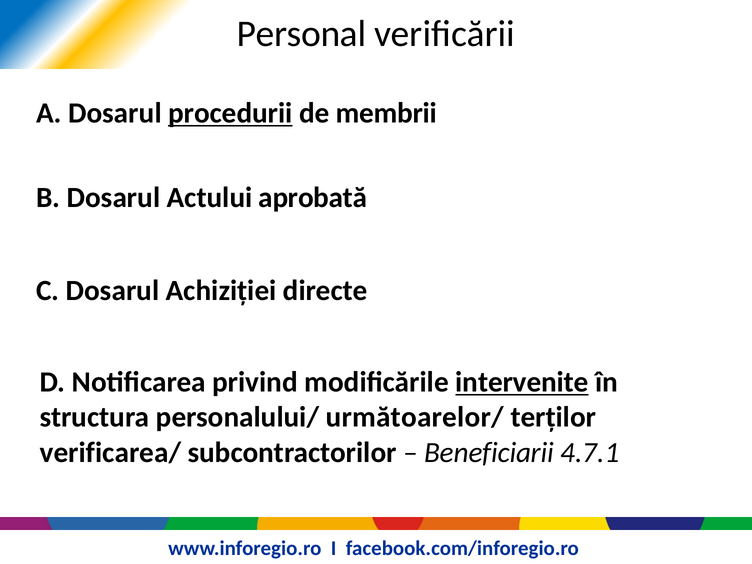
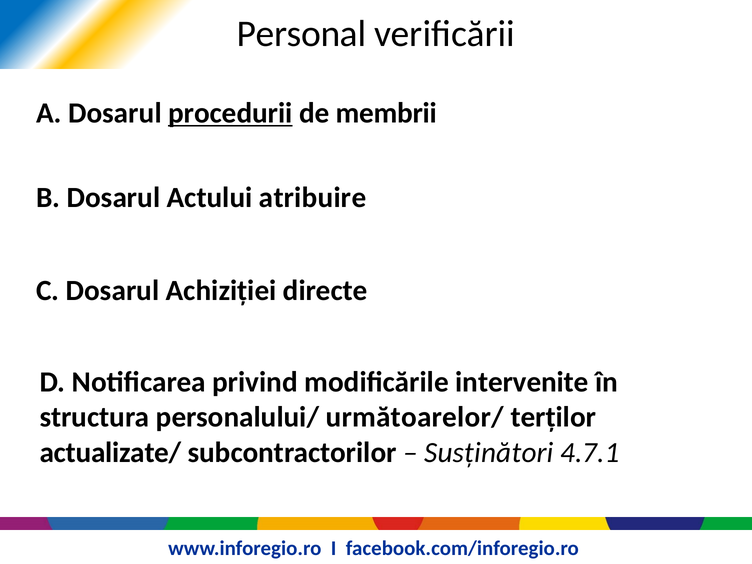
aprobată: aprobată -> atribuire (313, 198)
intervenite underline: present -> none (522, 382)
verificarea/: verificarea/ -> actualizate/ (111, 452)
Beneficiarii: Beneficiarii -> Susținători (489, 452)
